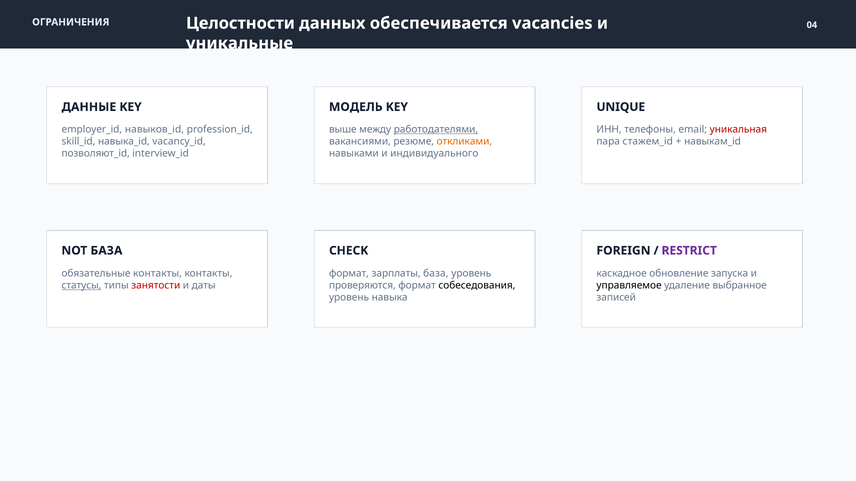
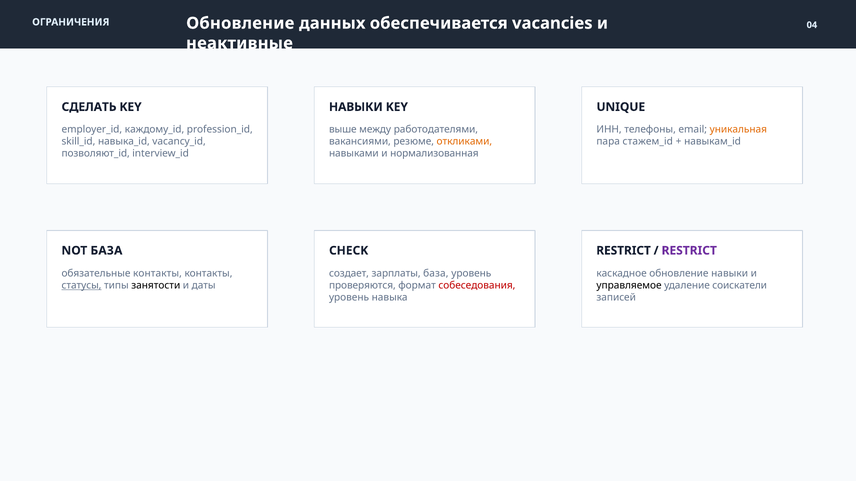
ОГРАНИЧЕНИЯ Целостности: Целостности -> Обновление (240, 23)
уникальные: уникальные -> неактивные (239, 43)
ДАННЫЕ: ДАННЫЕ -> СДЕЛАТЬ (89, 107)
МОДЕЛЬ: МОДЕЛЬ -> НАВЫКИ (356, 107)
навыков_id: навыков_id -> каждому_id (155, 130)
работодателями underline: present -> none (436, 130)
уникальная colour: red -> orange (738, 130)
индивидуального: индивидуального -> нормализованная (434, 154)
FOREIGN: FOREIGN -> RESTRICT (624, 251)
формат: формат -> создает (349, 274)
обновление запуска: запуска -> навыки (730, 274)
занятости colour: red -> black (156, 286)
собеседования colour: black -> red (477, 286)
выбранное: выбранное -> соискатели (740, 286)
